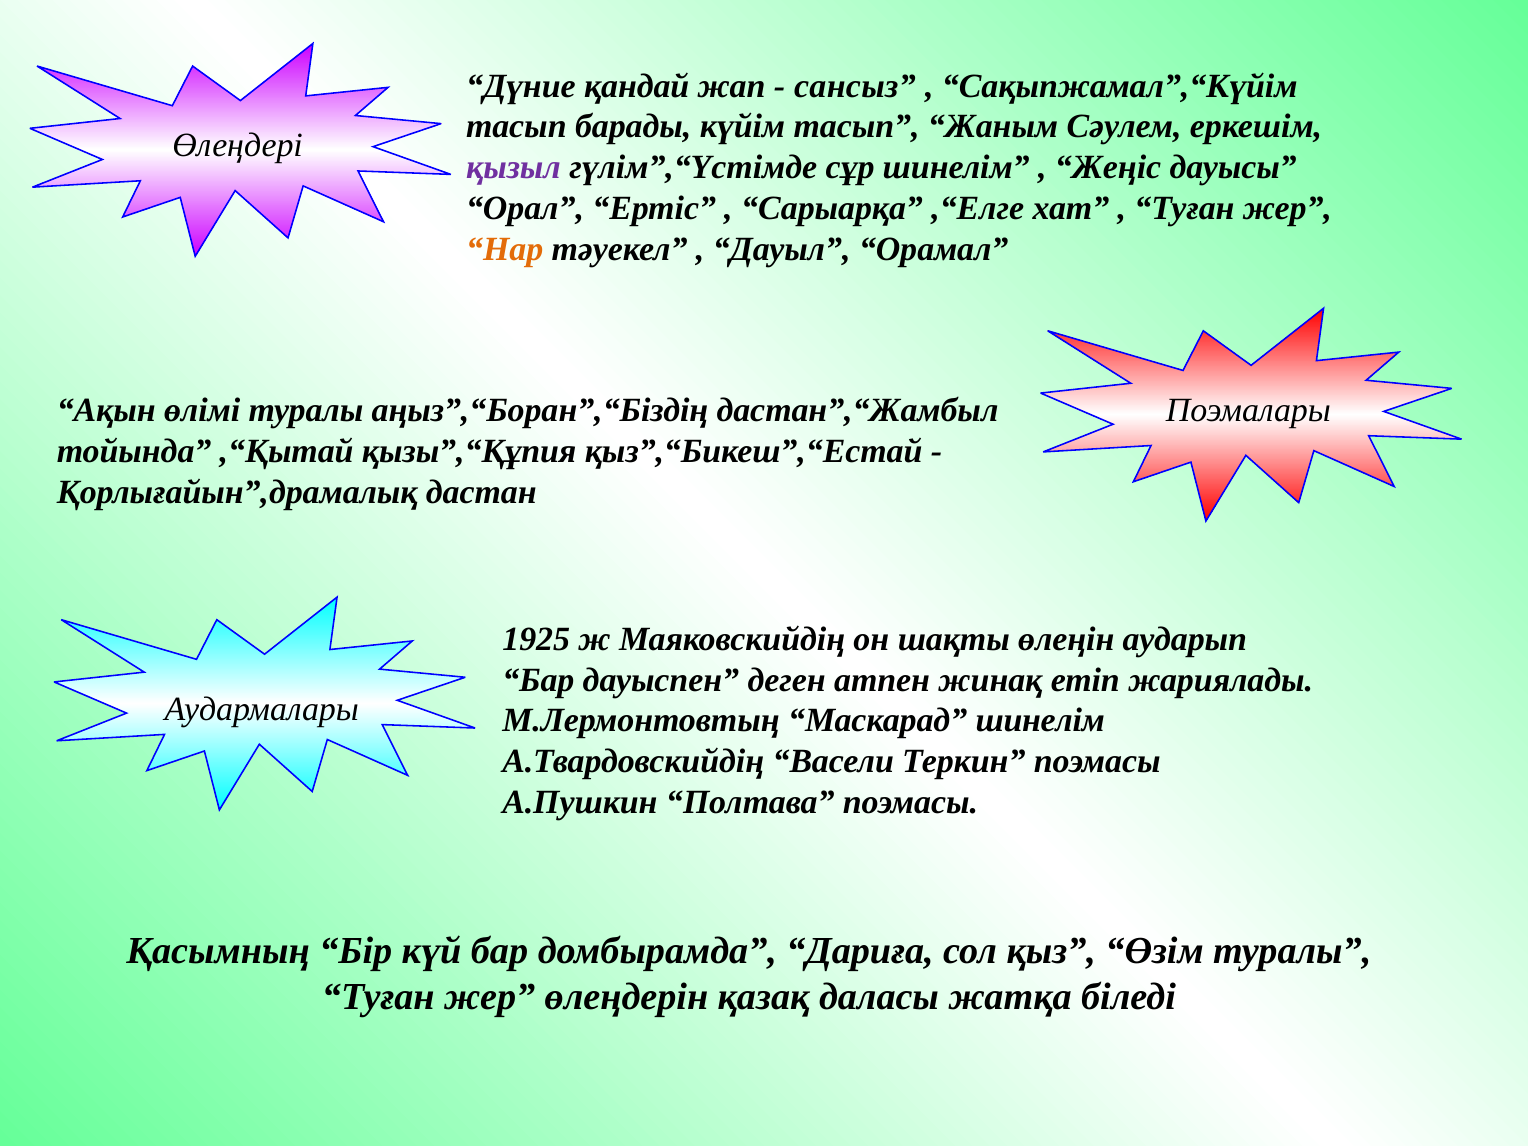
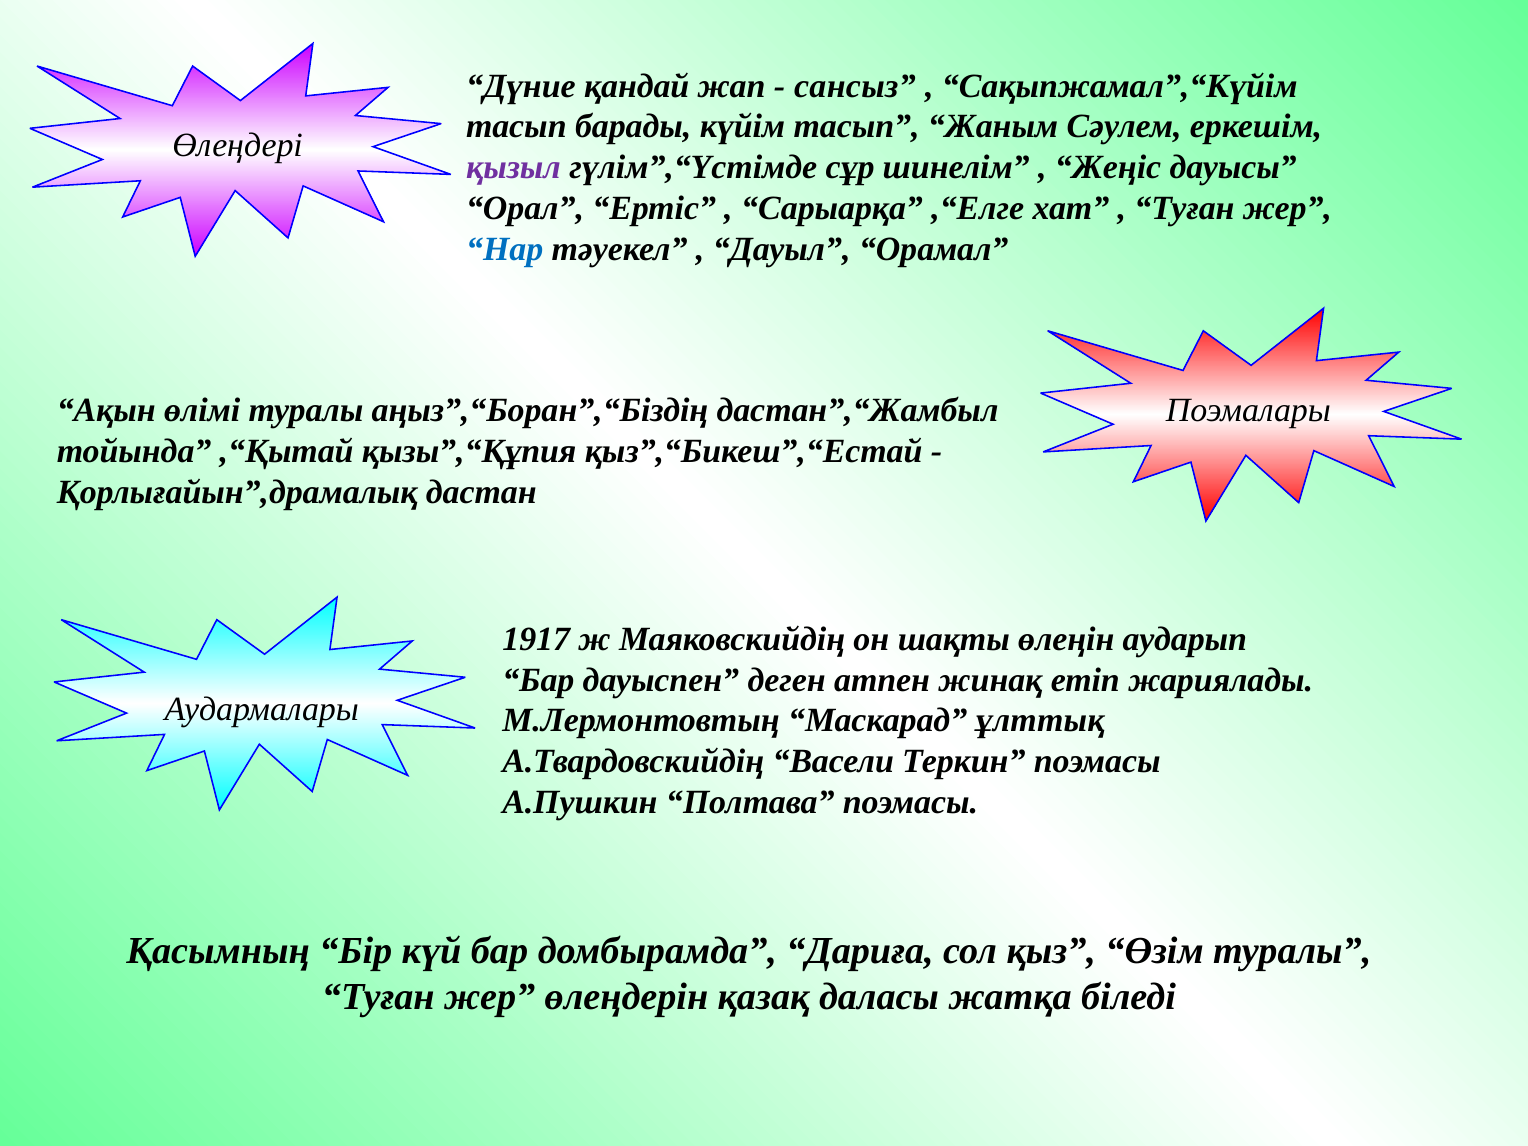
Нар colour: orange -> blue (505, 249)
1925: 1925 -> 1917 (536, 639)
Маскарад шинелім: шинелім -> ұлттық (1040, 721)
